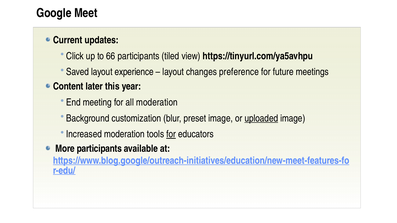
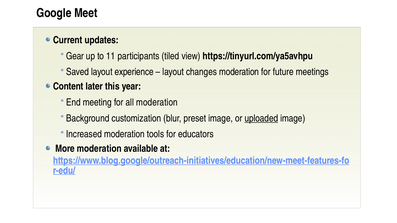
Click: Click -> Gear (75, 56)
66: 66 -> 11 (111, 56)
changes preference: preference -> moderation (239, 72)
for underline: present -> none (171, 134)
More participants: participants -> moderation (99, 149)
